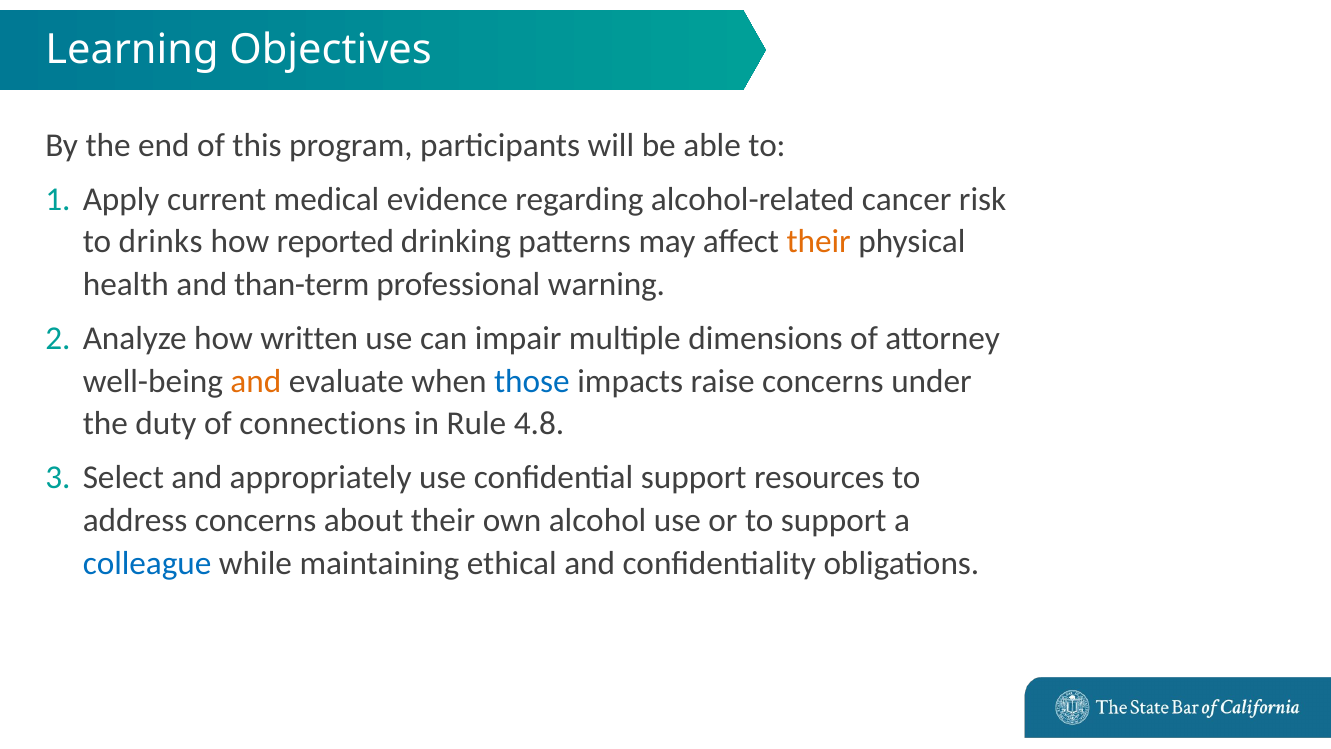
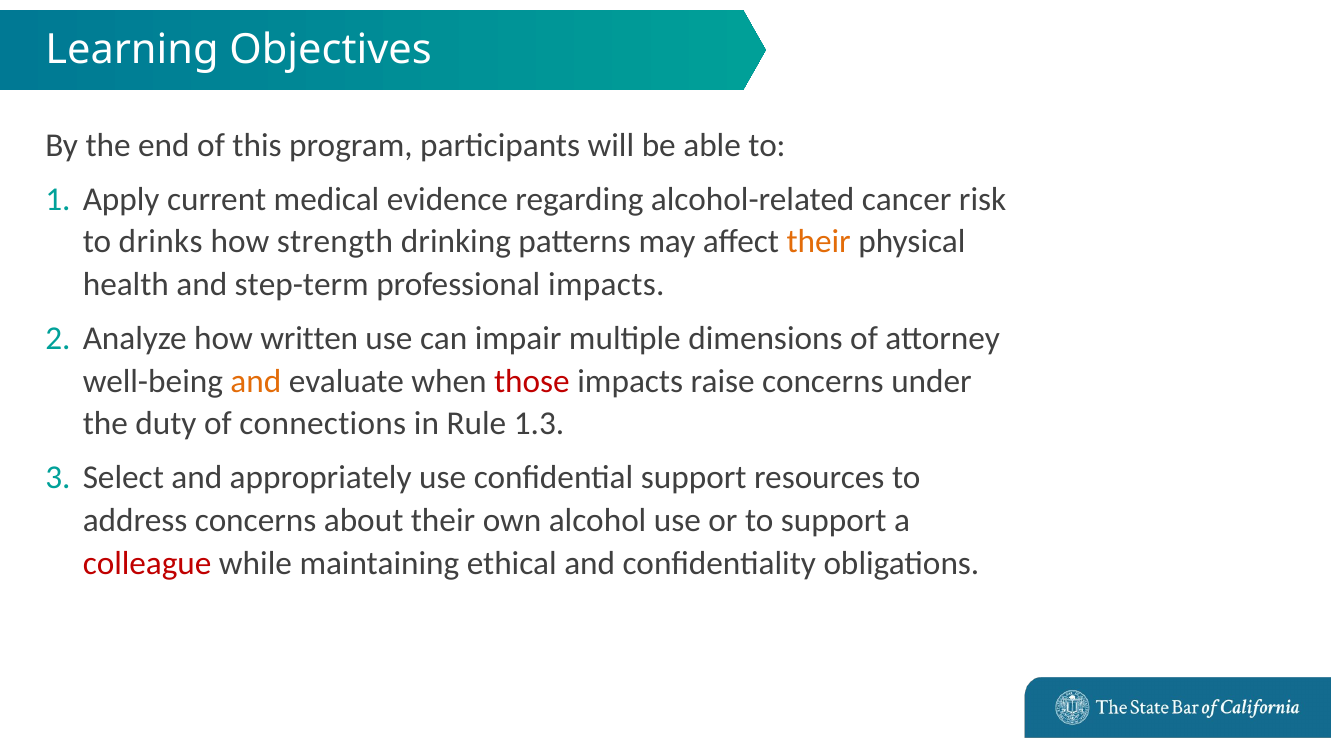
reported: reported -> strength (335, 242)
than-term: than-term -> step-term (302, 284)
professional warning: warning -> impacts (606, 284)
those colour: blue -> red (532, 381)
4.8: 4.8 -> 1.3 (539, 424)
colleague colour: blue -> red (147, 563)
